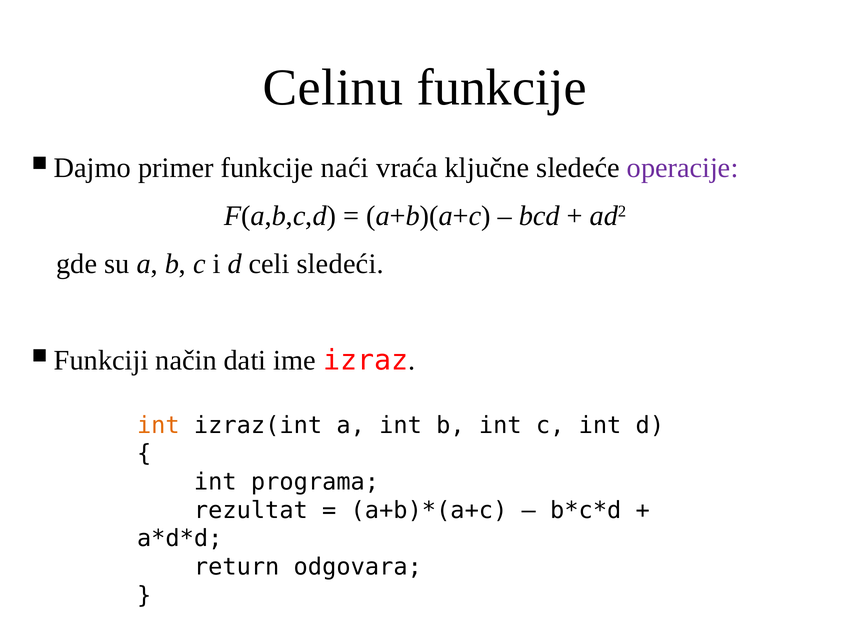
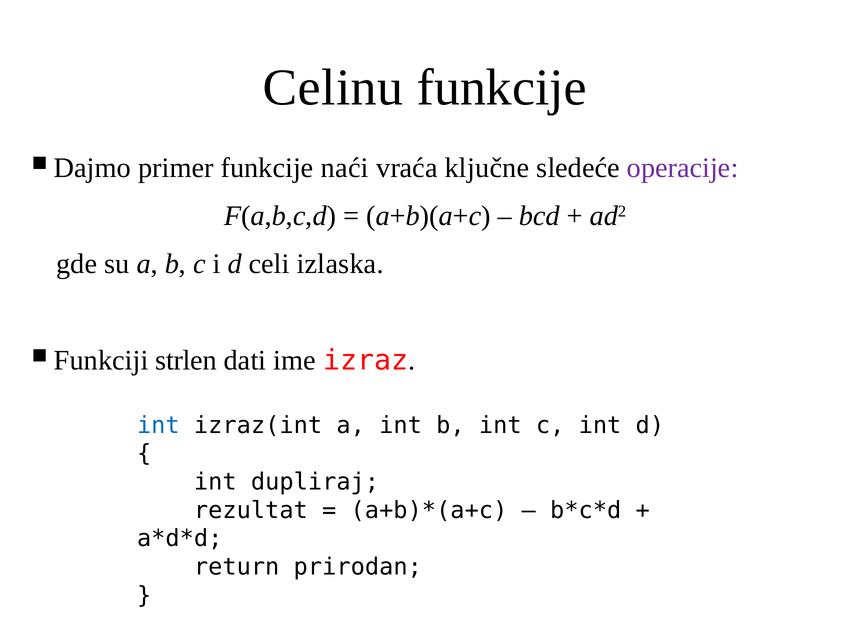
sledeći: sledeći -> izlaska (340, 264)
način: način -> strlen (186, 361)
int colour: orange -> blue (158, 426)
programa: programa -> dupliraj (315, 482)
odgovara: odgovara -> prirodan (358, 567)
